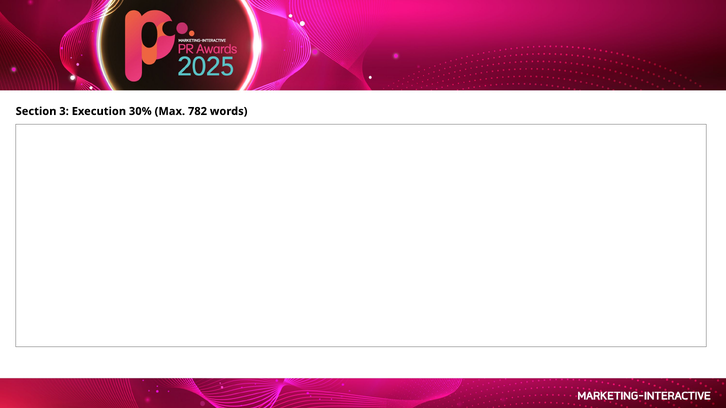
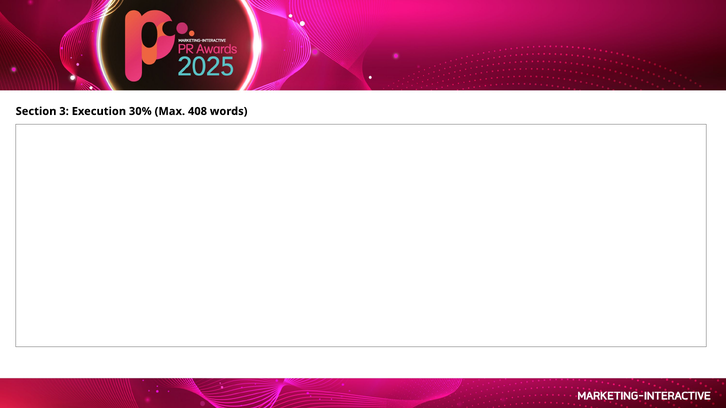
782: 782 -> 408 (197, 111)
